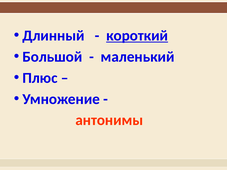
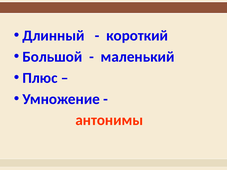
короткий underline: present -> none (137, 36)
